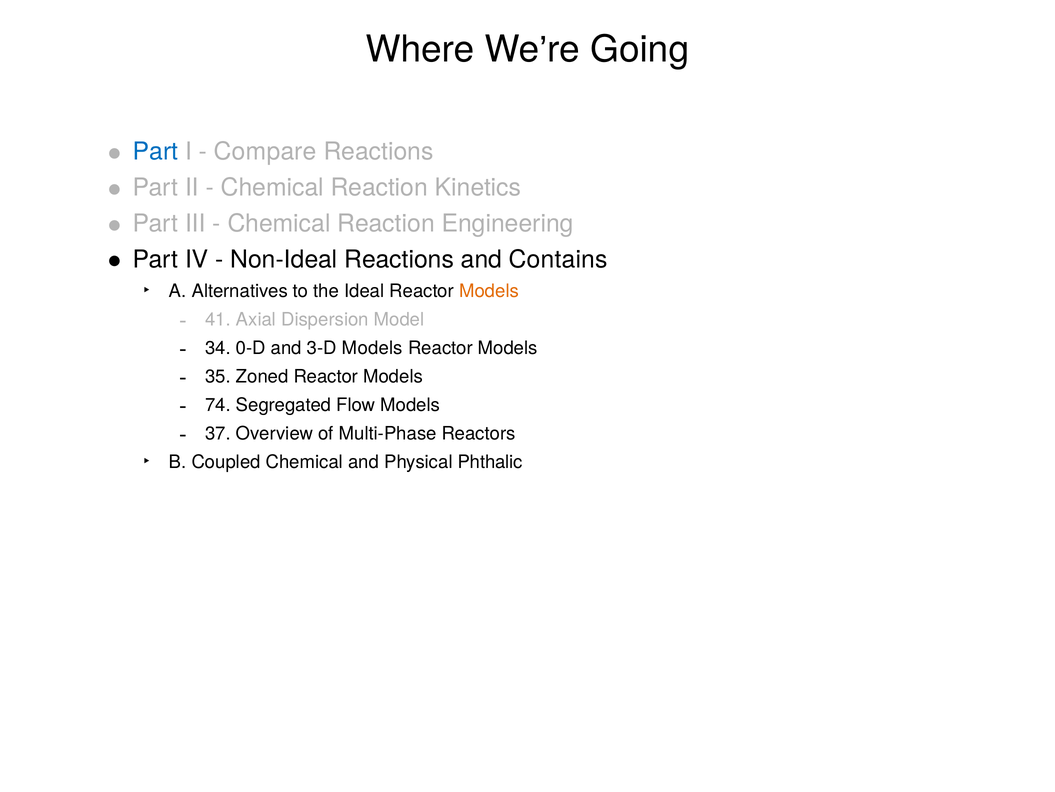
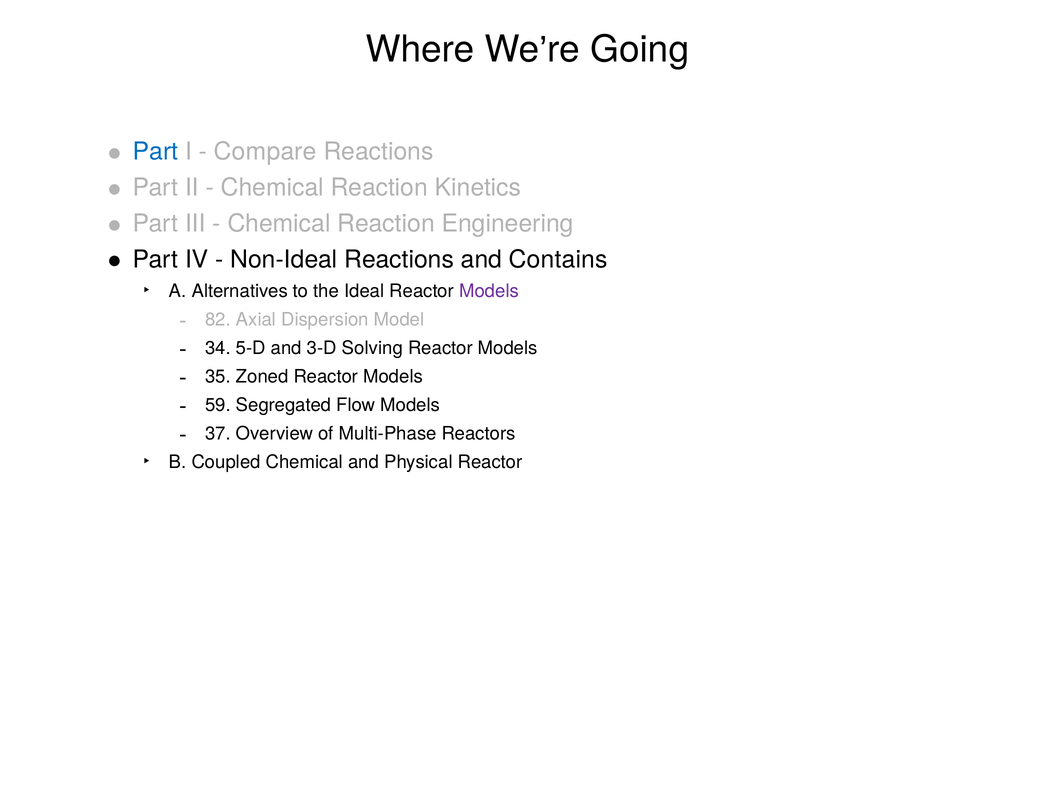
Models colour: orange -> purple (489, 291)
41: 41 -> 82 (218, 319)
0-D: 0-D -> 5-D (251, 348)
3-D Models: Models -> Solving (372, 348)
74: 74 -> 59 (218, 405)
Physical Phthalic: Phthalic -> Reactor (490, 462)
